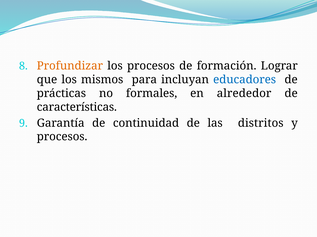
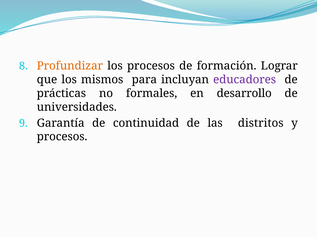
educadores colour: blue -> purple (245, 80)
alrededor: alrededor -> desarrollo (244, 94)
características: características -> universidades (77, 107)
